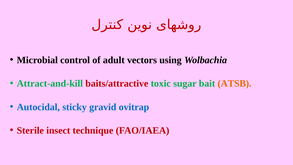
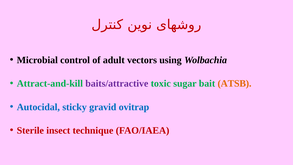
baits/attractive colour: red -> purple (117, 83)
